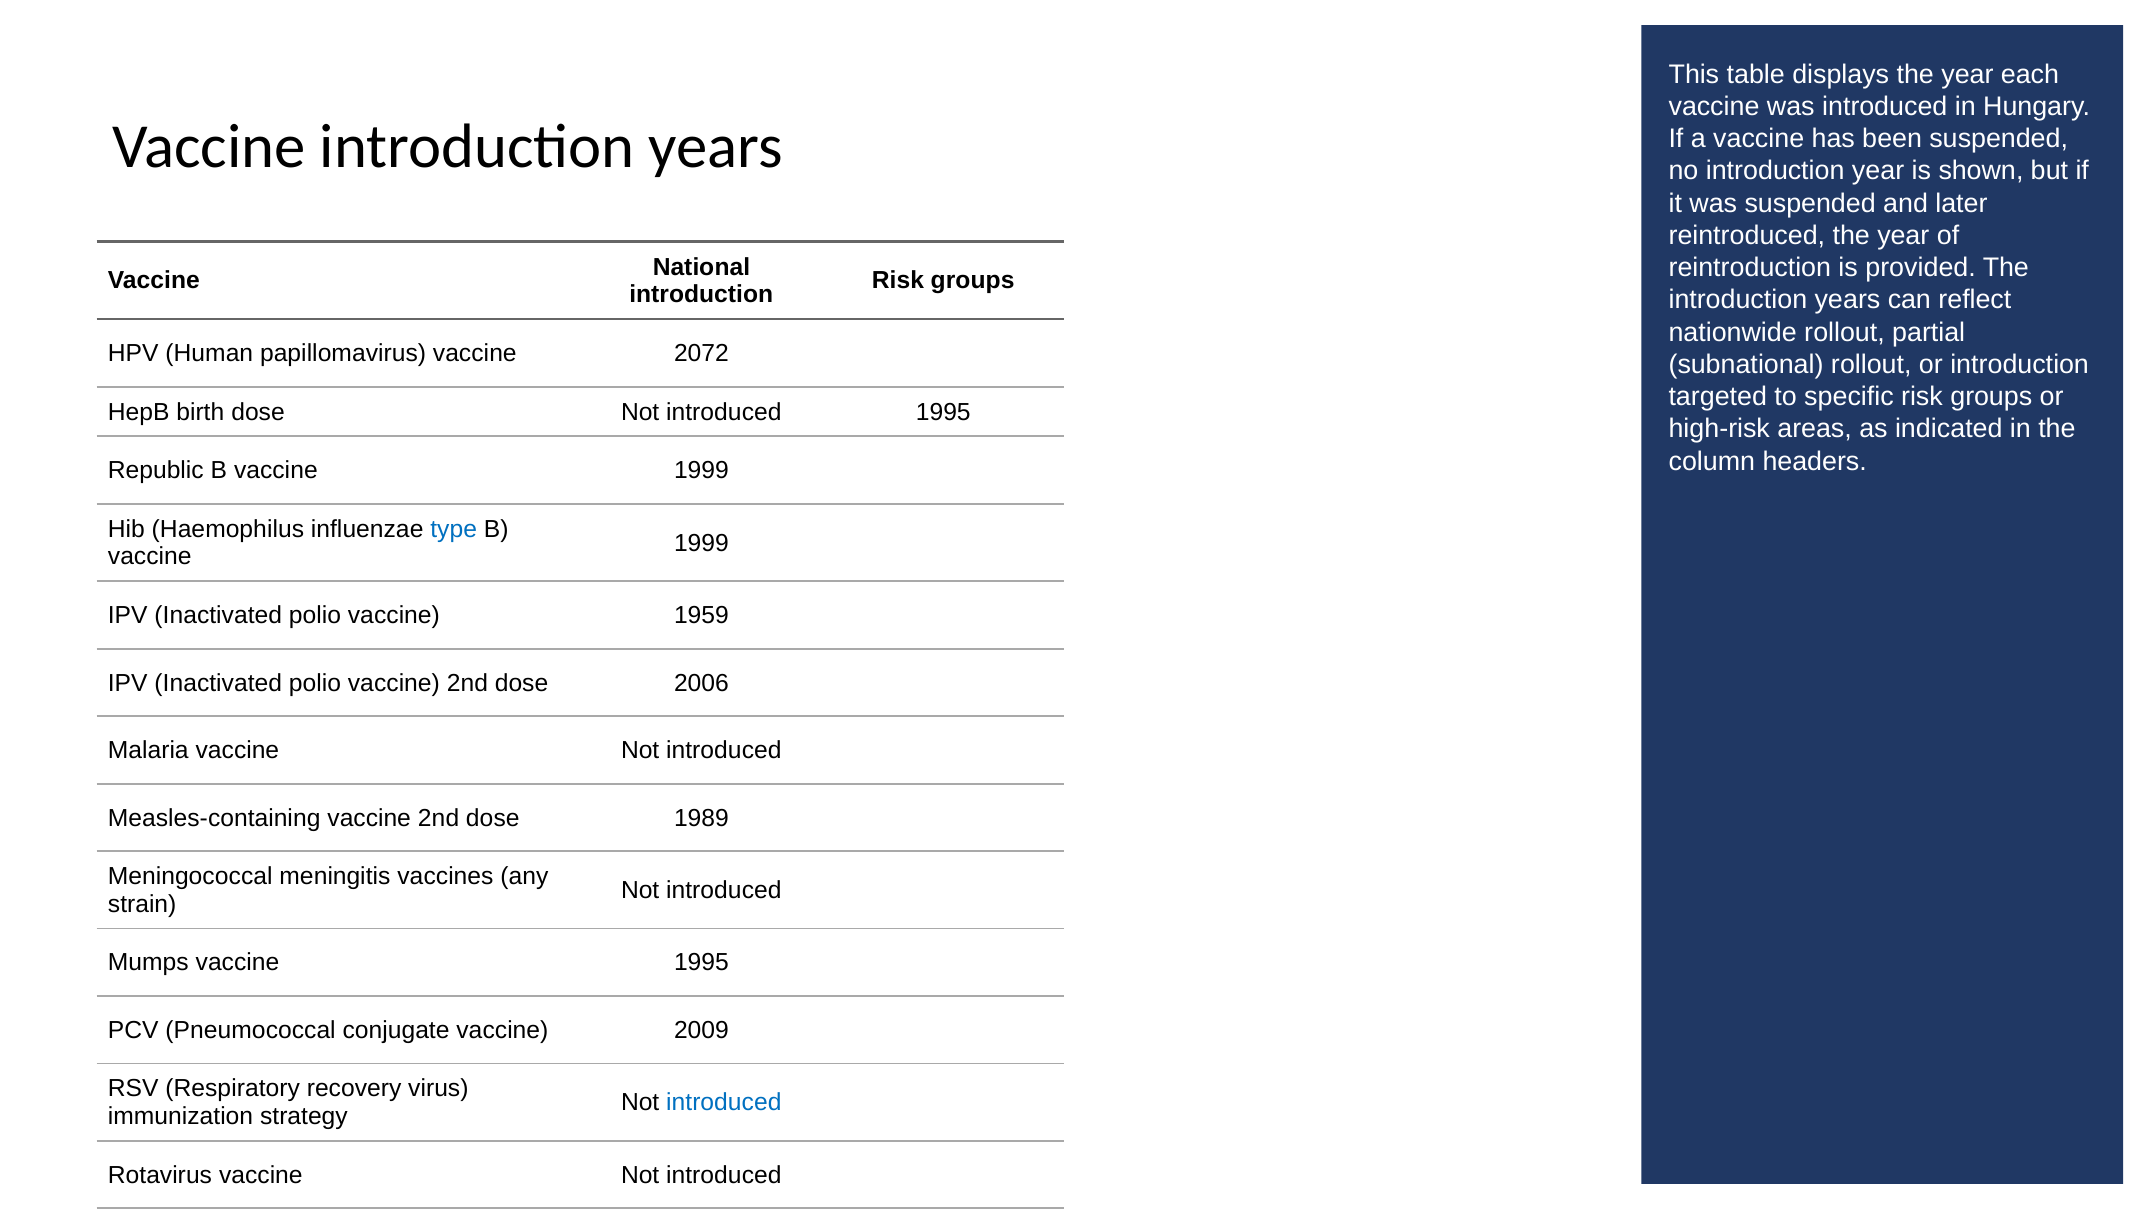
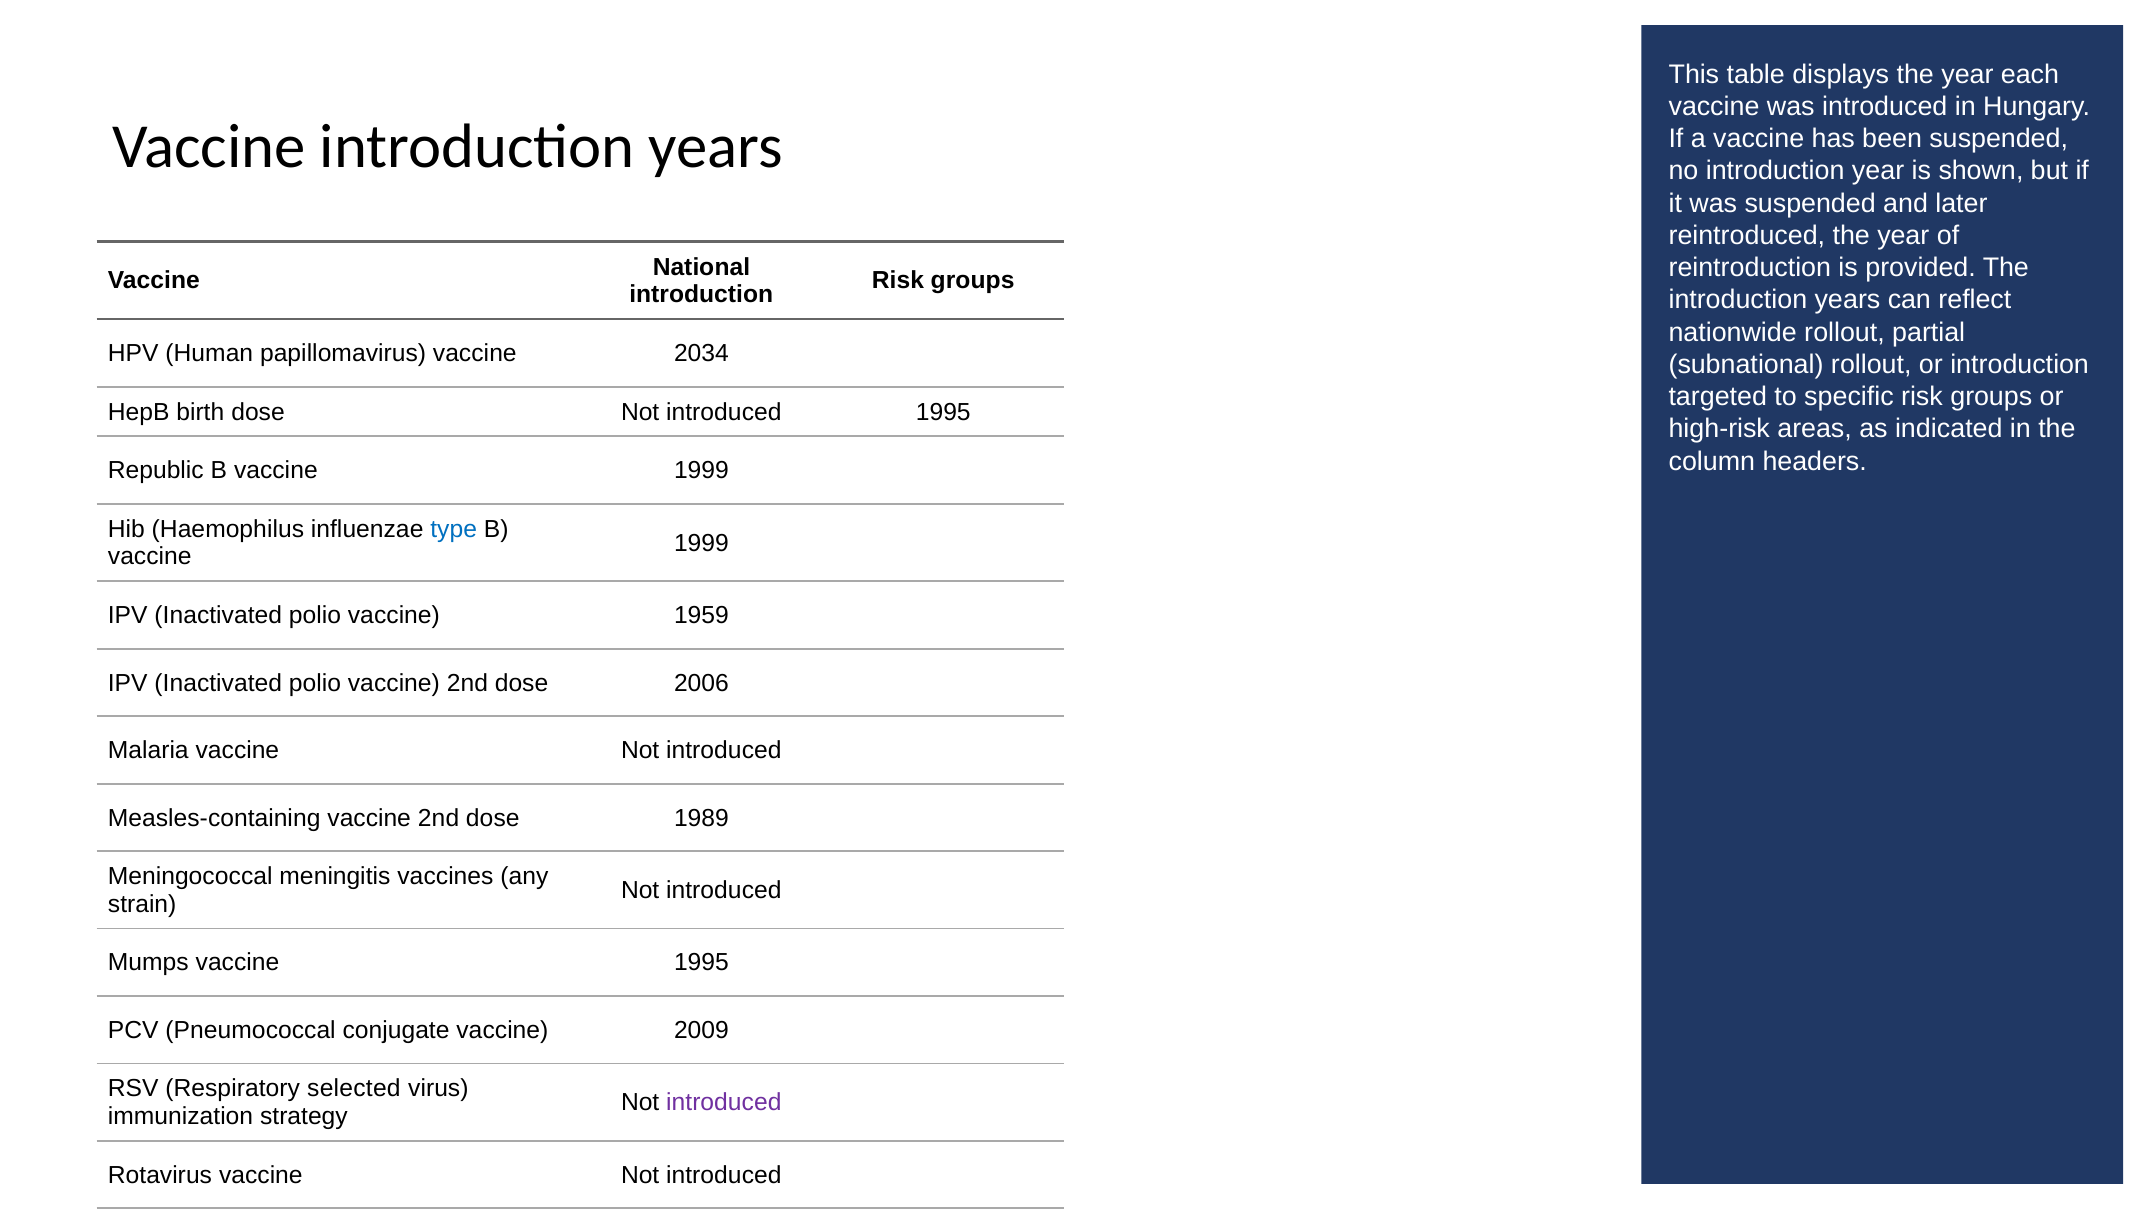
2072: 2072 -> 2034 (701, 353)
recovery: recovery -> selected (354, 1089)
introduced colour: blue -> purple (724, 1103)
